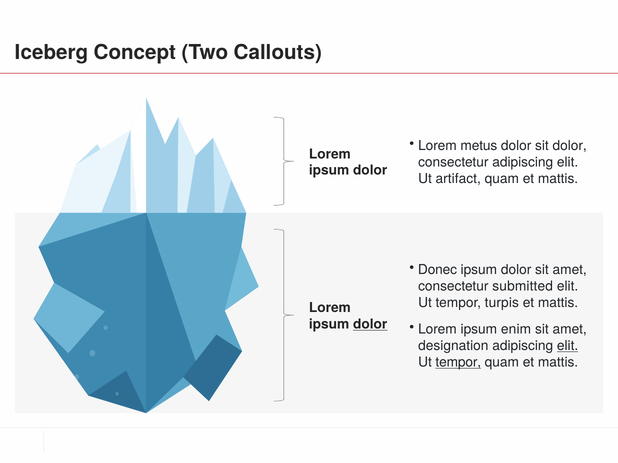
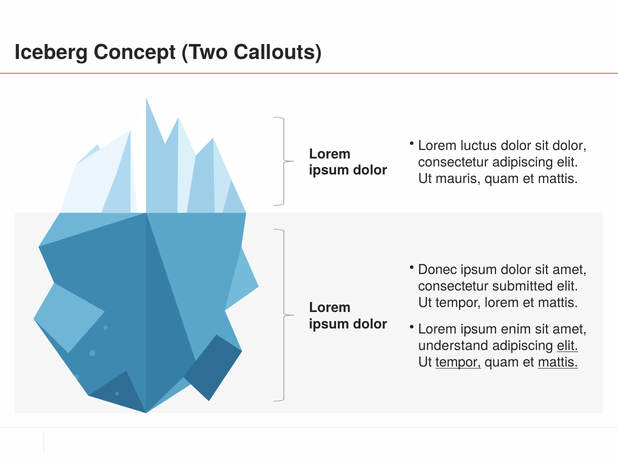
metus: metus -> luctus (479, 146)
artifact: artifact -> mauris (458, 179)
tempor turpis: turpis -> lorem (502, 303)
dolor underline: present -> none (370, 325)
designation: designation -> understand (453, 346)
mattis underline: none -> present (558, 363)
